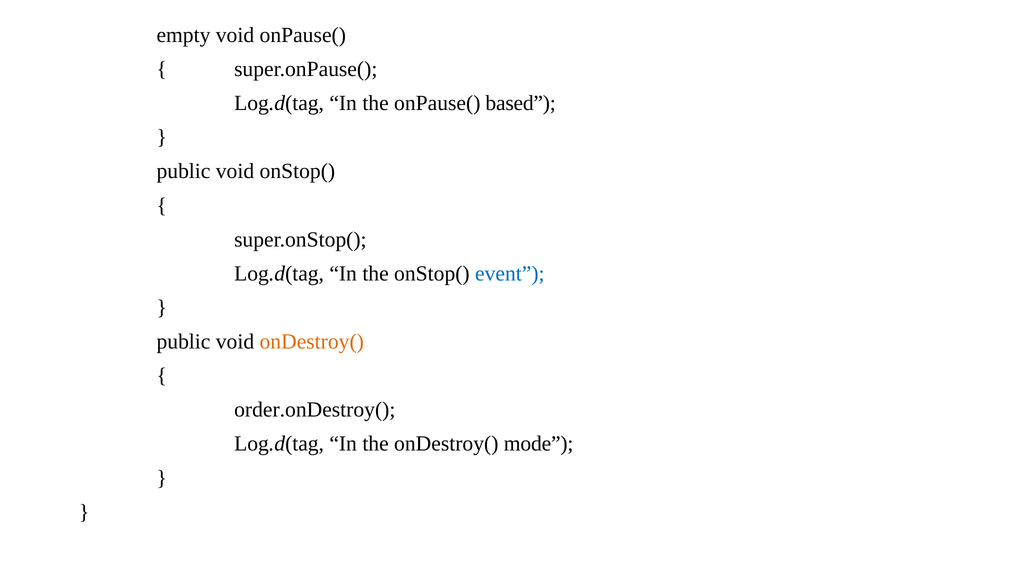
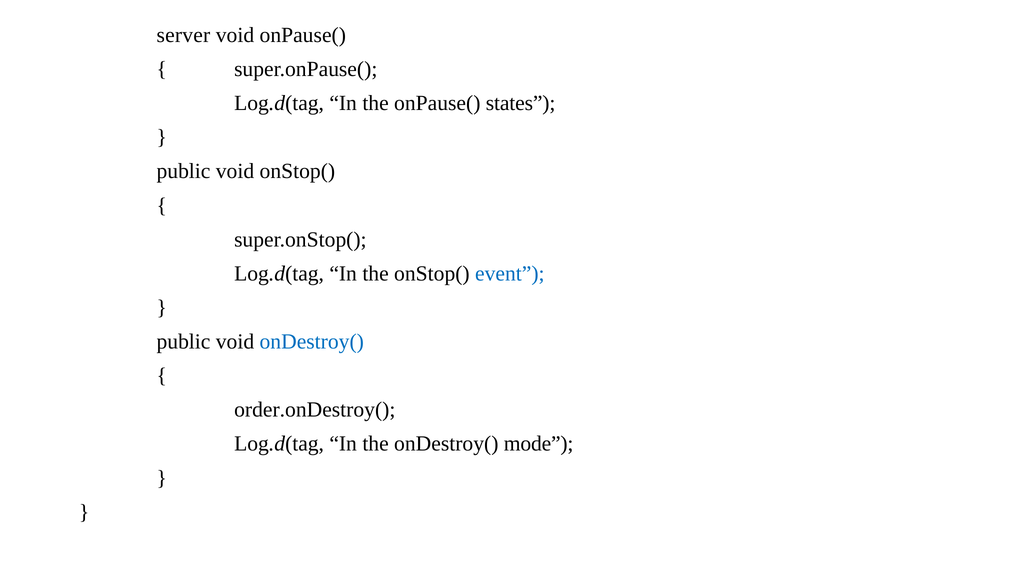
empty: empty -> server (183, 35)
based: based -> states (521, 103)
onDestroy( colour: orange -> blue (312, 342)
